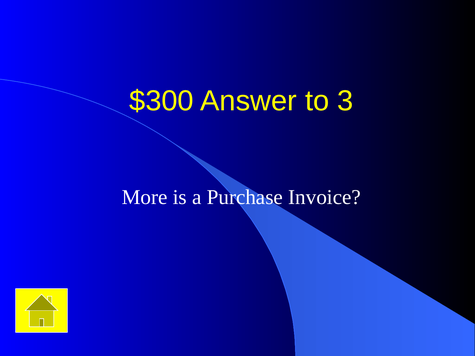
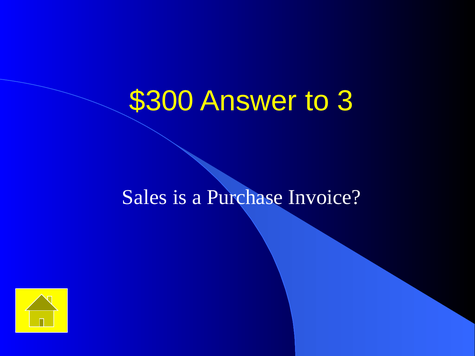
More: More -> Sales (145, 197)
